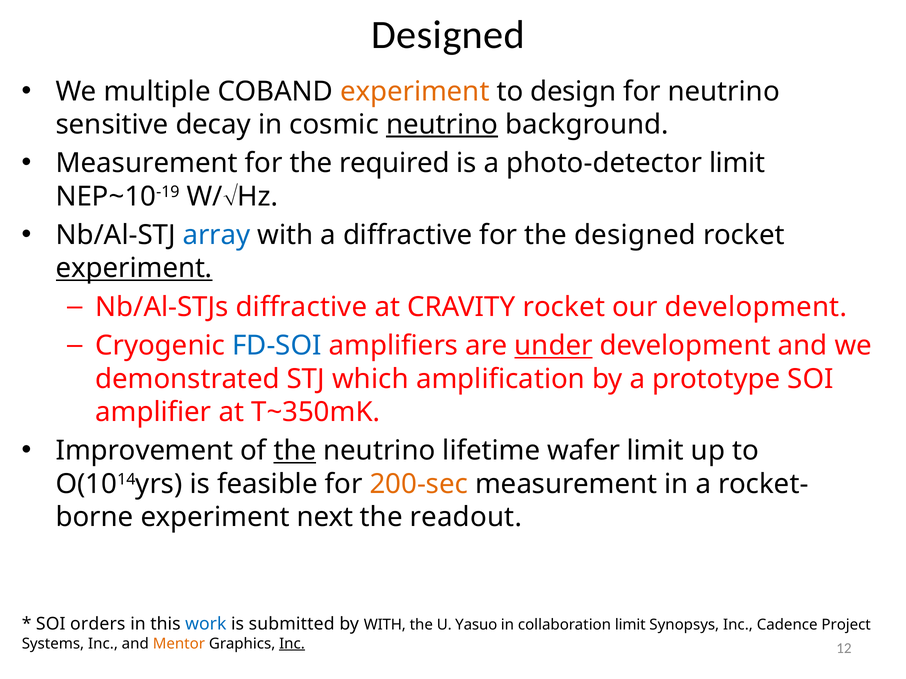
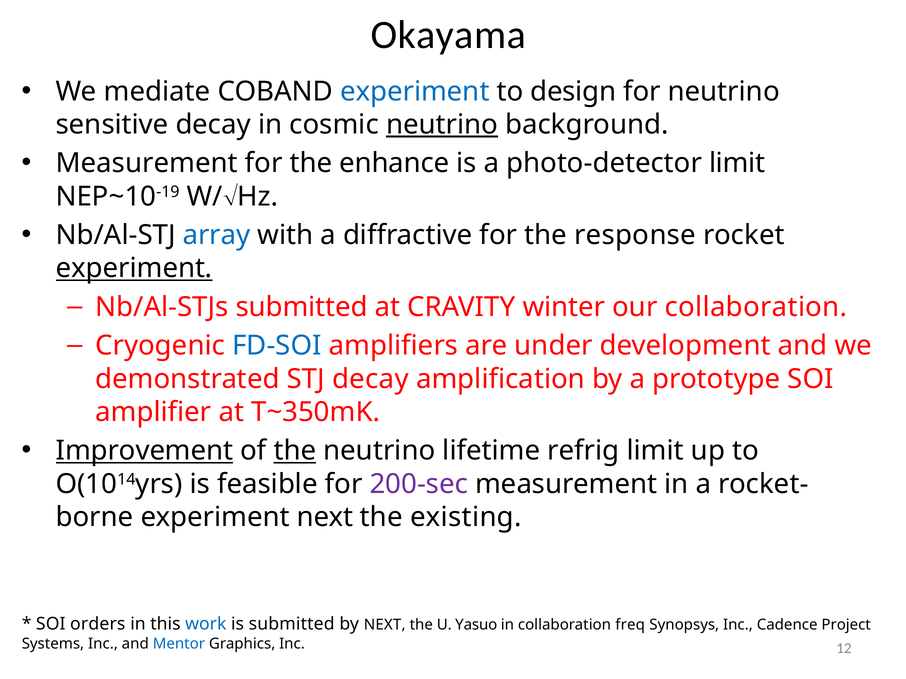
Designed: Designed -> Okayama (448, 35)
multiple: multiple -> mediate (157, 91)
experiment colour: orange -> blue (415, 91)
required: required -> enhance (394, 163)
the designed: designed -> response (635, 235)
Nb/Al-STJs diffractive: diffractive -> submitted (302, 307)
CRAVITY rocket: rocket -> winter (564, 307)
our development: development -> collaboration (756, 307)
under underline: present -> none (554, 346)
STJ which: which -> decay (370, 379)
Improvement underline: none -> present (144, 451)
wafer: wafer -> refrig (583, 451)
200-sec colour: orange -> purple (419, 484)
readout: readout -> existing (466, 518)
by WITH: WITH -> NEXT (385, 625)
collaboration limit: limit -> freq (630, 625)
Mentor colour: orange -> blue (179, 644)
Inc underline: present -> none (292, 644)
